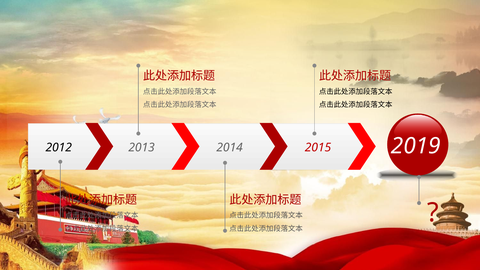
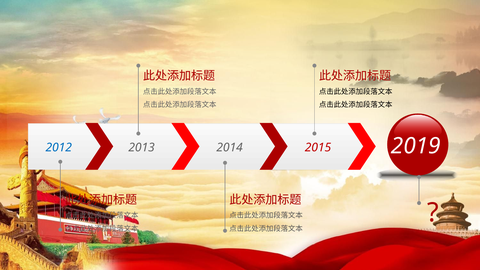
2012 colour: black -> blue (59, 148)
